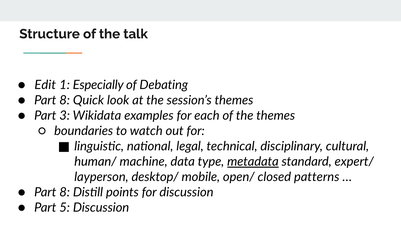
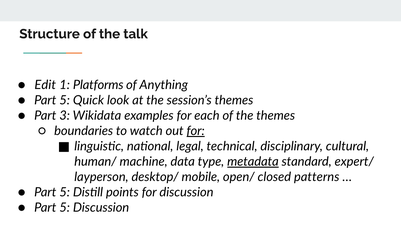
Especially: Especially -> Platforms (98, 85)
Debating: Debating -> Anything (164, 85)
8: 8 -> 5 (65, 101)
for underline: none -> present (196, 131)
8: 8 -> 5 (65, 193)
